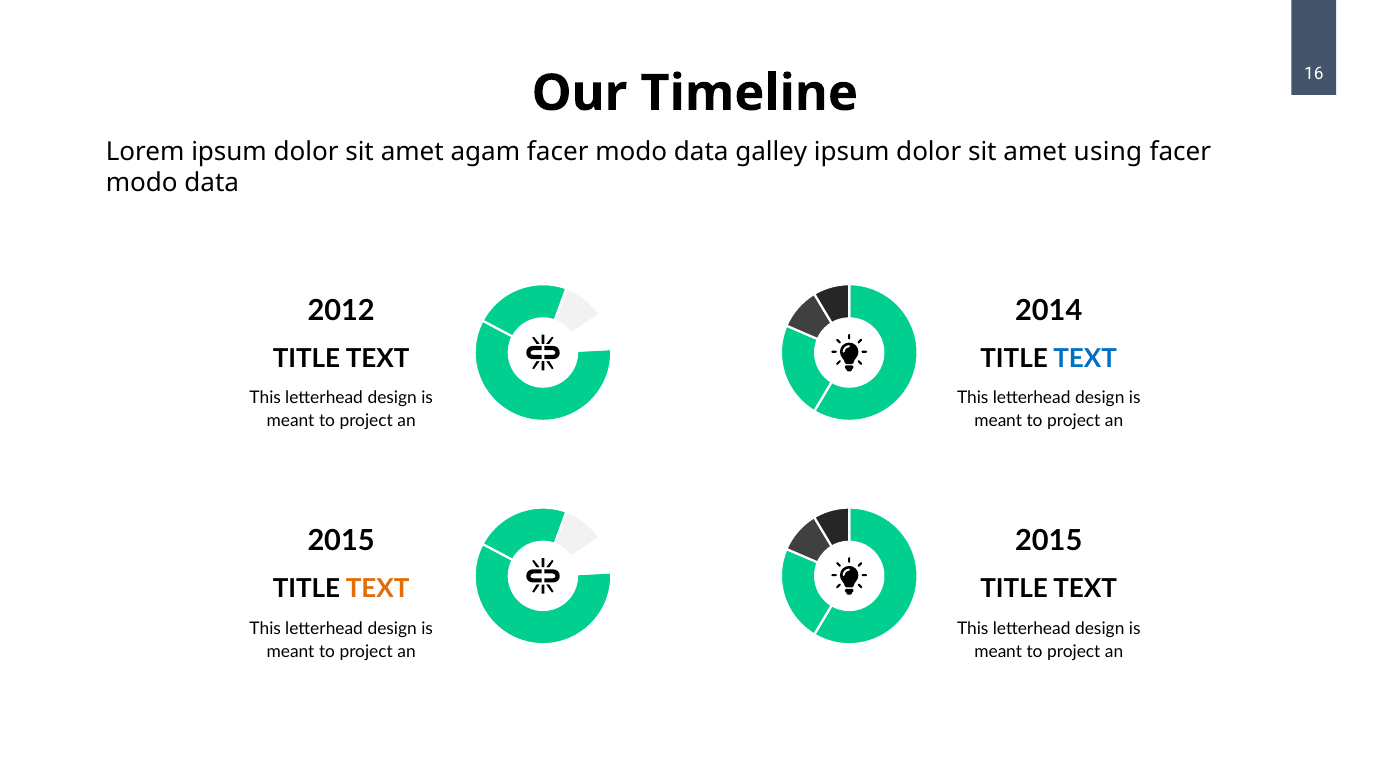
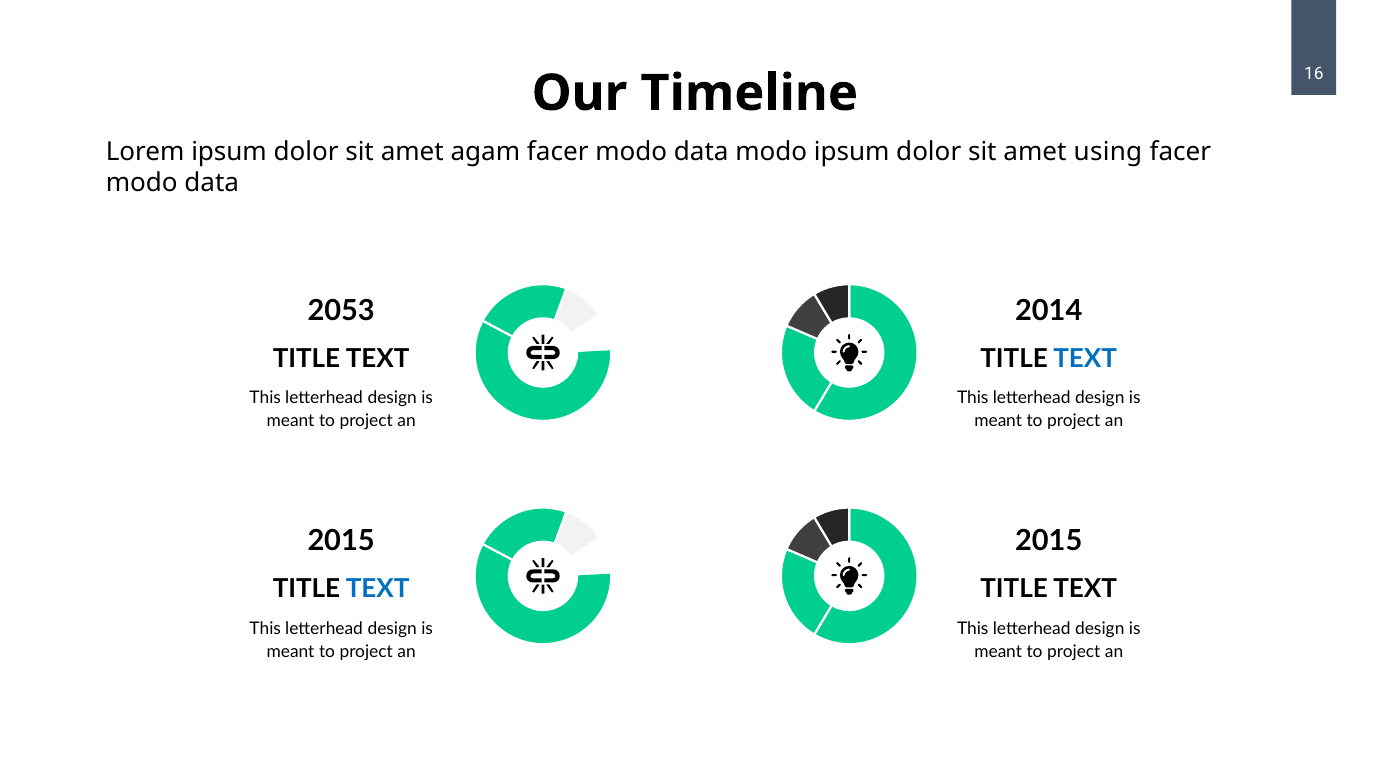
data galley: galley -> modo (771, 152)
2012: 2012 -> 2053 (341, 311)
TEXT colour: orange -> blue (378, 589)
